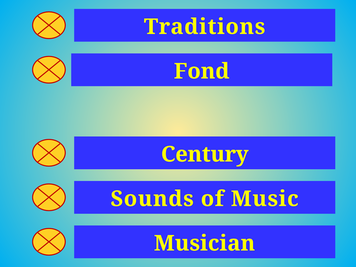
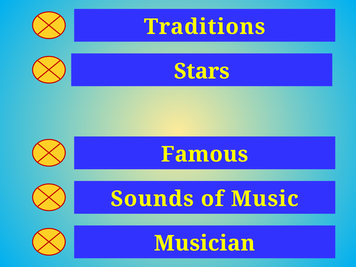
Fond: Fond -> Stars (202, 71)
Century: Century -> Famous (205, 154)
